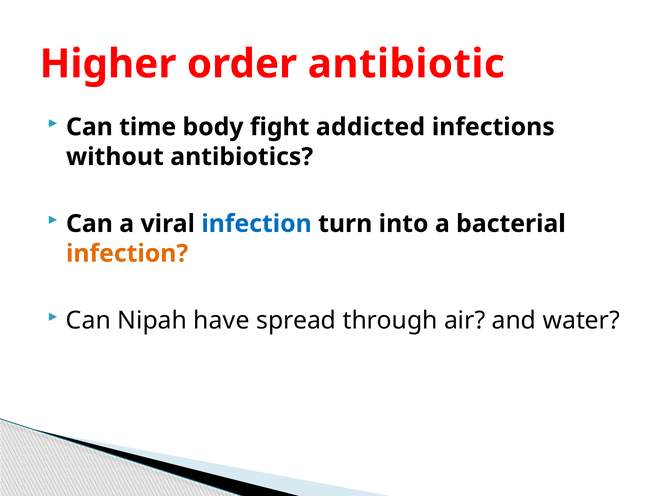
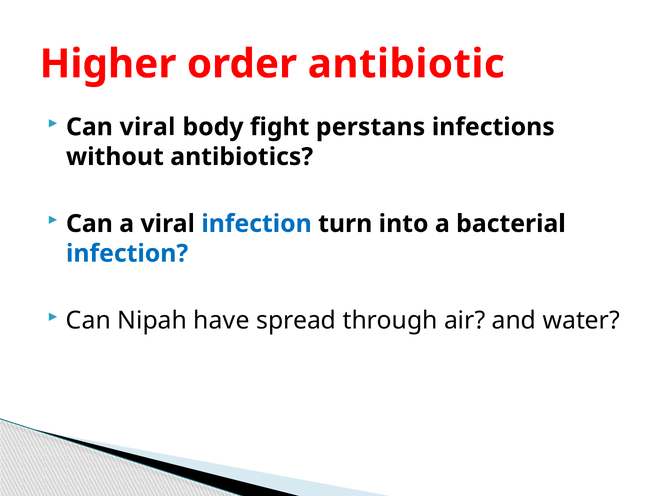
Can time: time -> viral (148, 127)
addicted: addicted -> perstans (371, 127)
infection colour: orange -> blue (127, 253)
